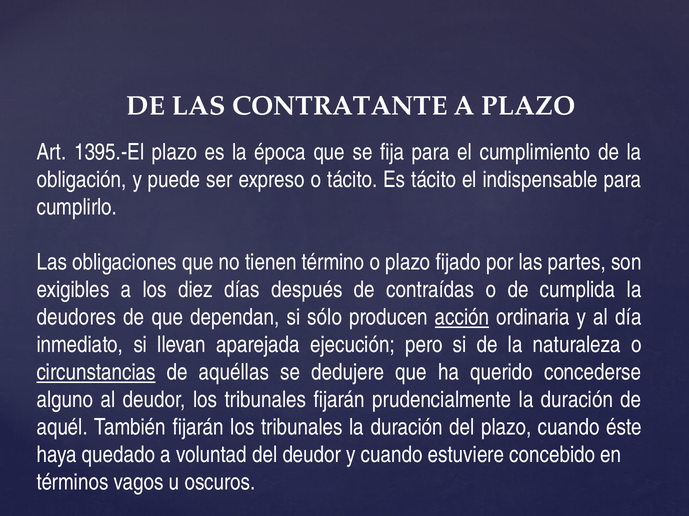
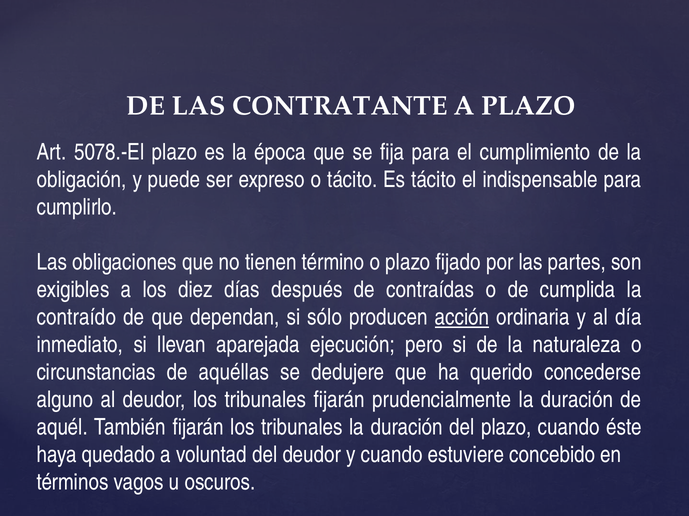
1395.-El: 1395.-El -> 5078.-El (109, 152)
deudores: deudores -> contraído (76, 318)
circunstancias underline: present -> none (96, 373)
